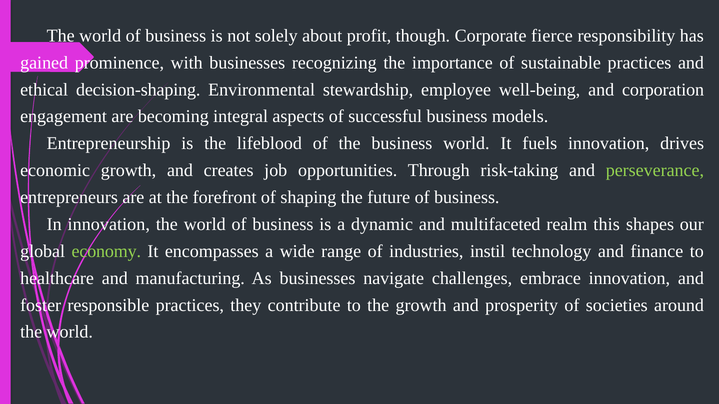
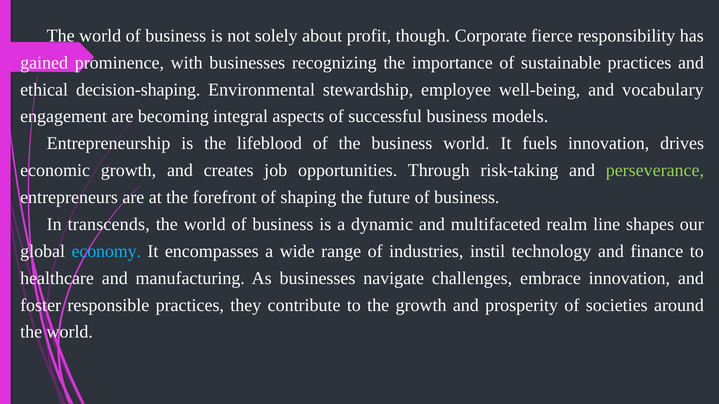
corporation: corporation -> vocabulary (663, 90)
In innovation: innovation -> transcends (109, 225)
this: this -> line (607, 225)
economy colour: light green -> light blue (106, 252)
